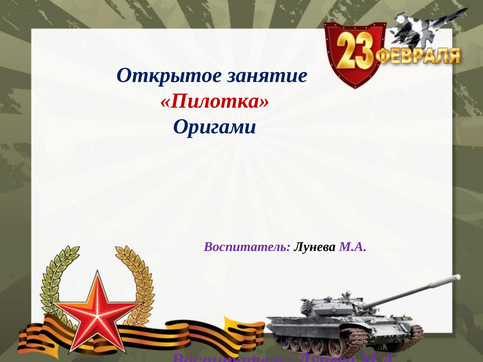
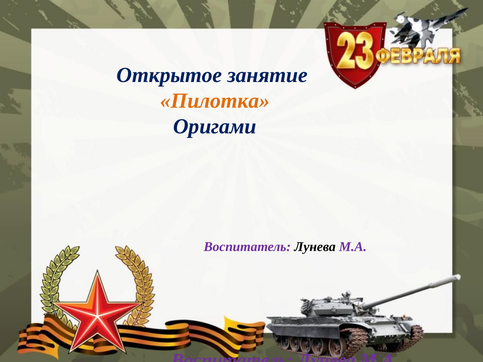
Пилотка colour: red -> orange (215, 101)
